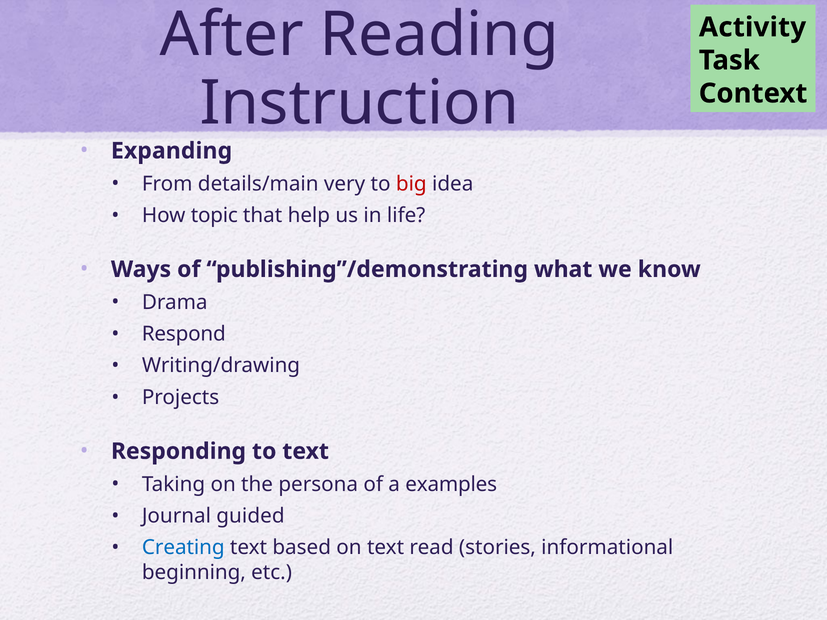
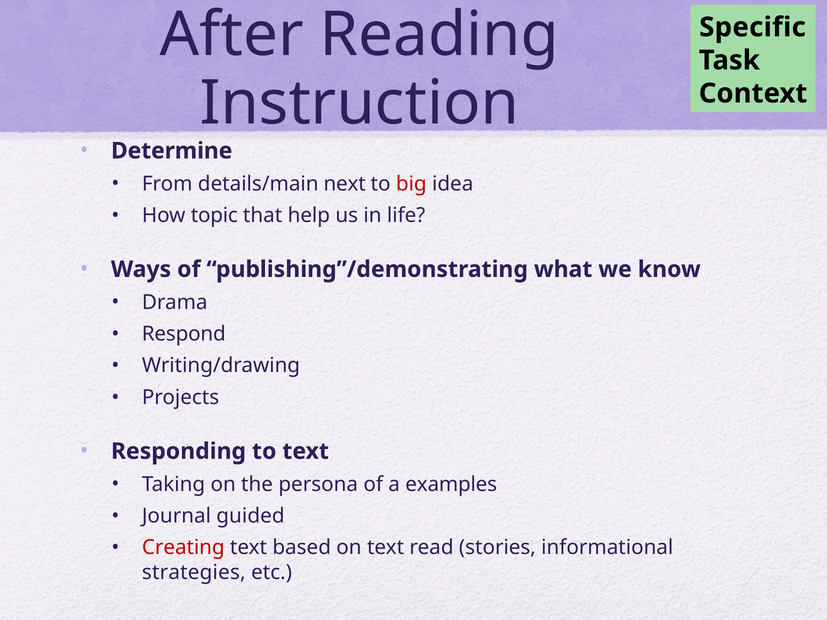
Activity: Activity -> Specific (753, 27)
Expanding: Expanding -> Determine (172, 151)
very: very -> next (345, 184)
Creating colour: blue -> red (183, 548)
beginning: beginning -> strategies (194, 573)
